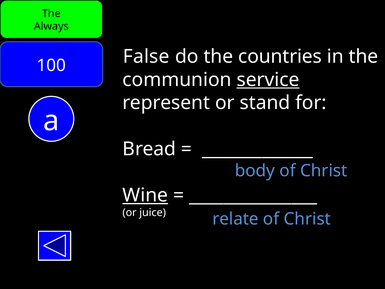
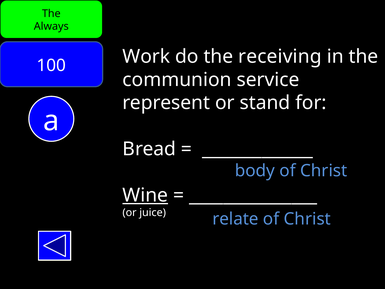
False: False -> Work (146, 57)
countries: countries -> receiving (280, 57)
service underline: present -> none (268, 80)
